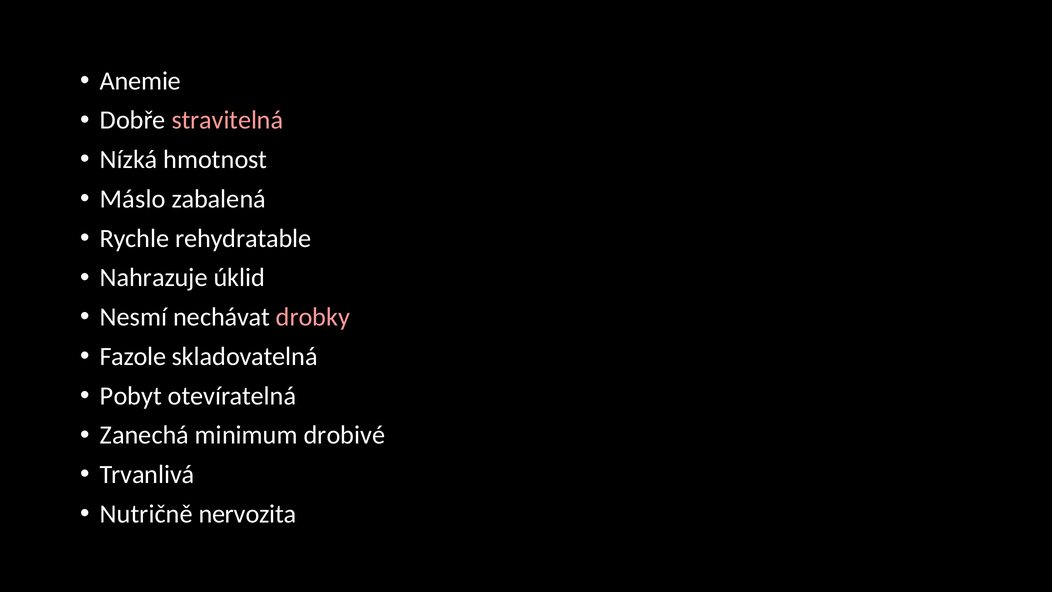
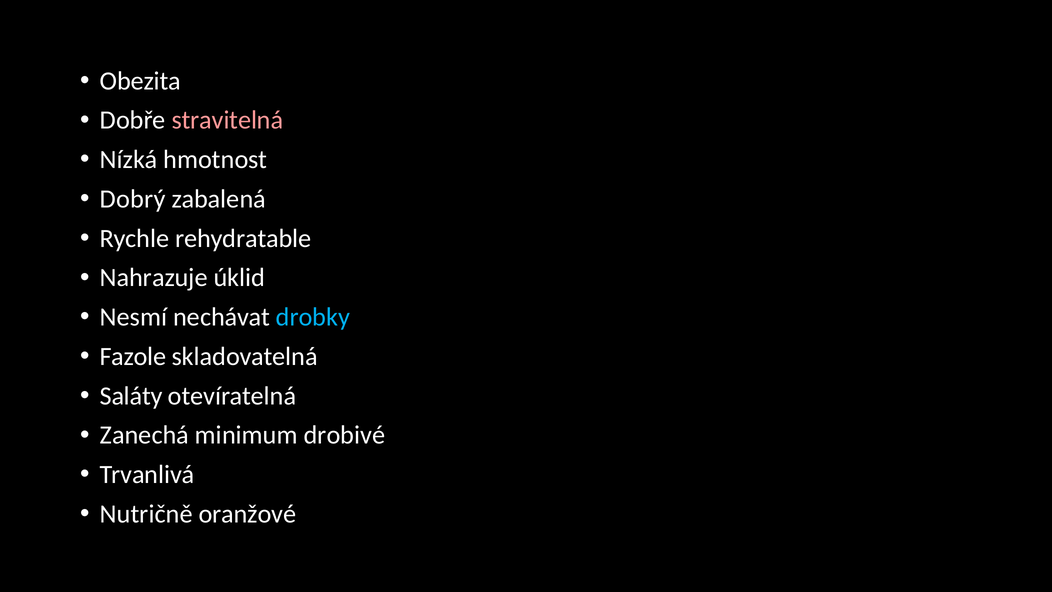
Anemie: Anemie -> Obezita (140, 81)
Máslo: Máslo -> Dobrý (133, 199)
drobky colour: pink -> light blue (313, 317)
Pobyt: Pobyt -> Saláty (131, 396)
nervozita: nervozita -> oranžové (247, 514)
